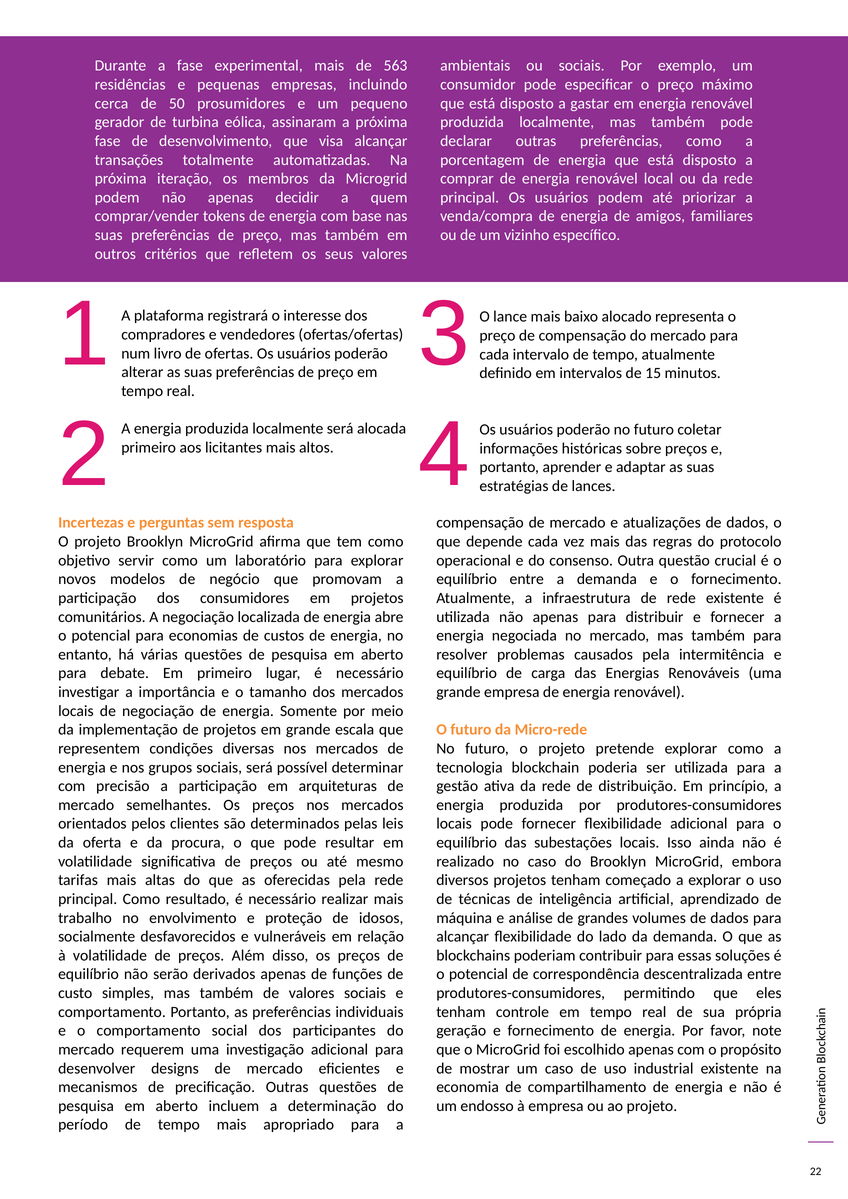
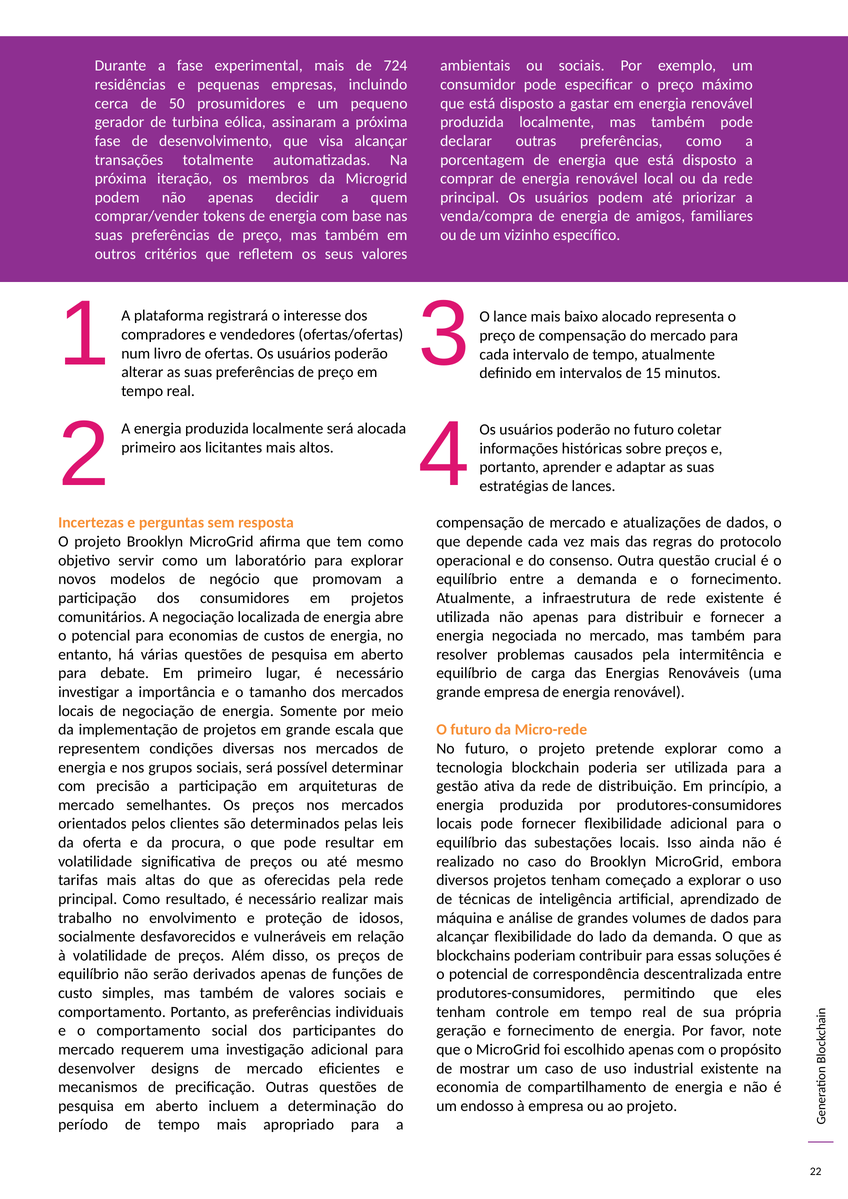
563: 563 -> 724 (395, 66)
